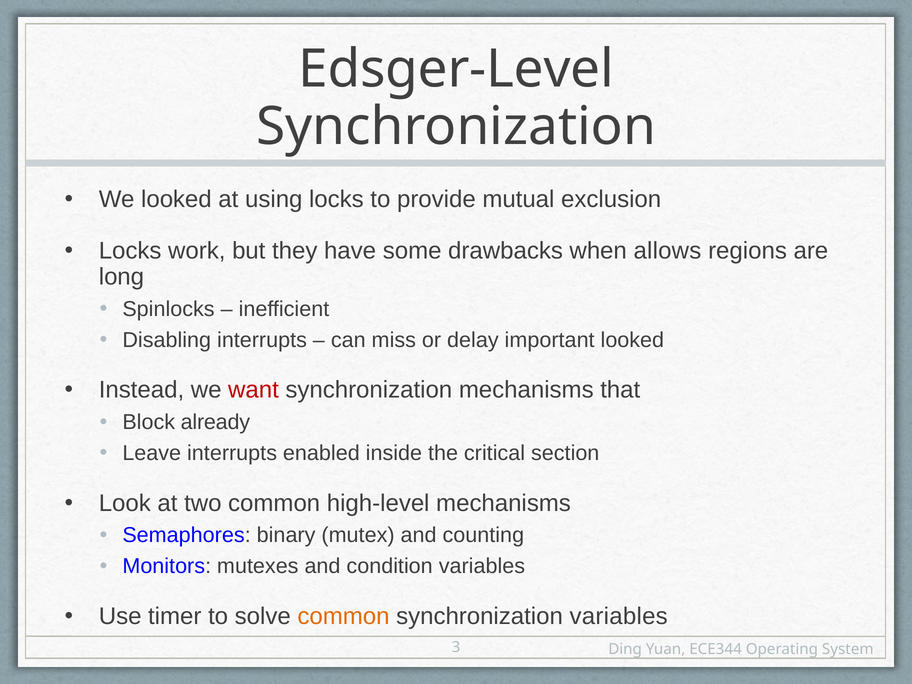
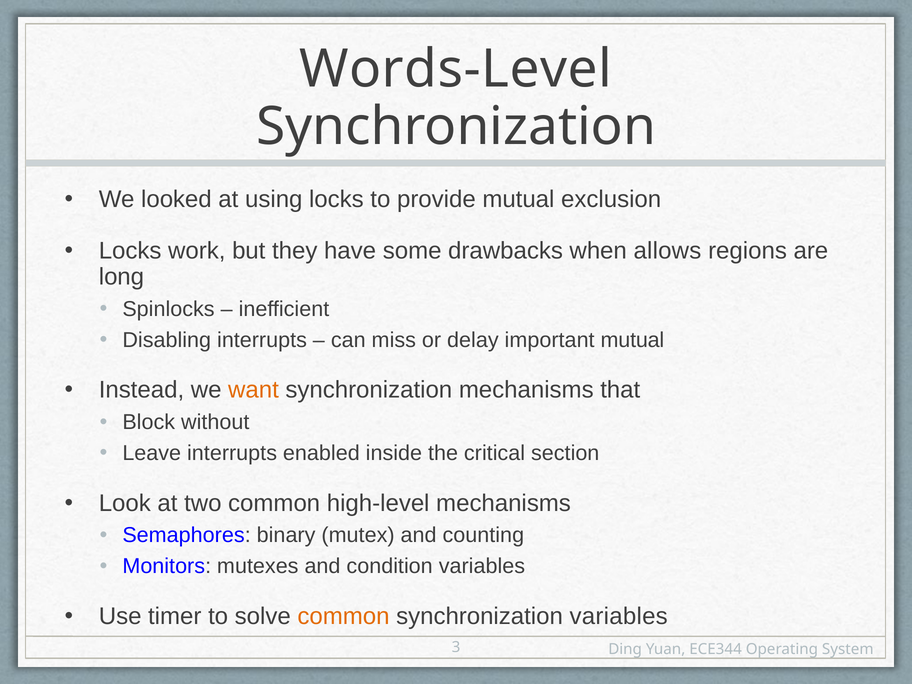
Edsger-Level: Edsger-Level -> Words-Level (456, 69)
important looked: looked -> mutual (632, 340)
want colour: red -> orange (253, 390)
already: already -> without (215, 422)
